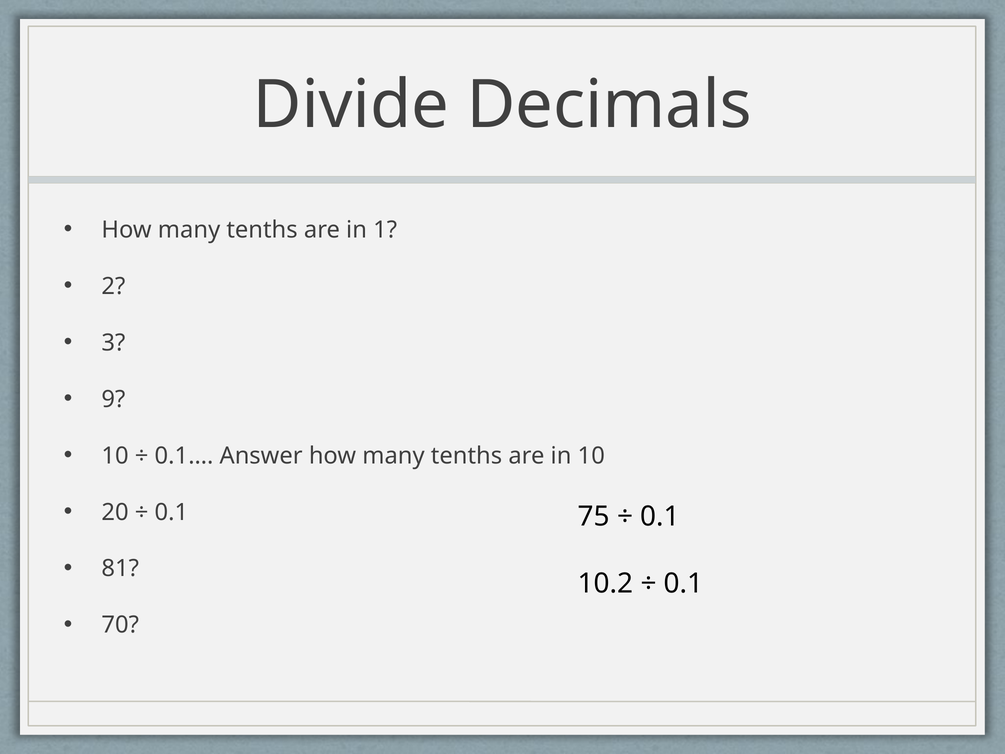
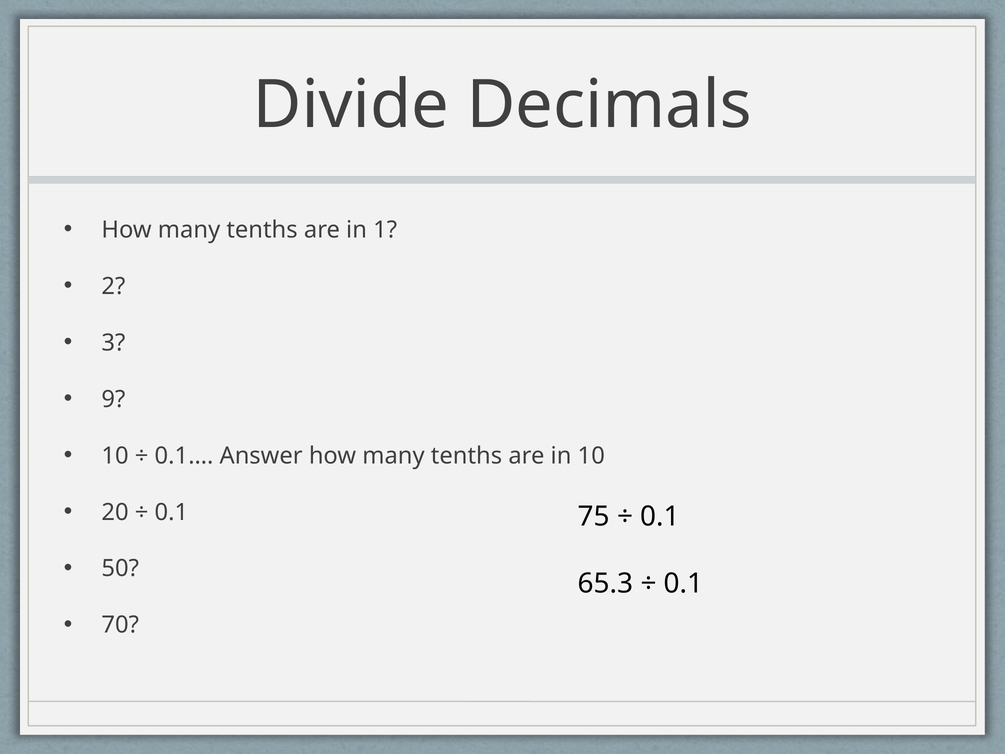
81: 81 -> 50 (120, 568)
10.2: 10.2 -> 65.3 (606, 583)
